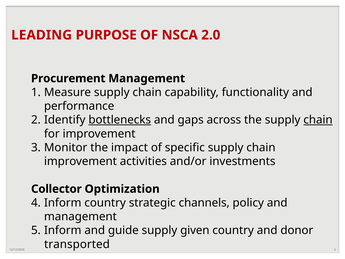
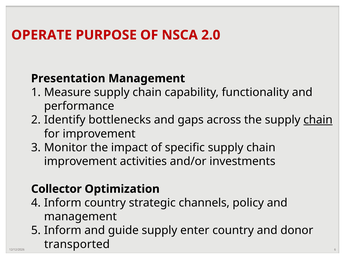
LEADING: LEADING -> OPERATE (42, 35)
Procurement: Procurement -> Presentation (68, 78)
bottlenecks underline: present -> none (120, 120)
given: given -> enter (195, 230)
